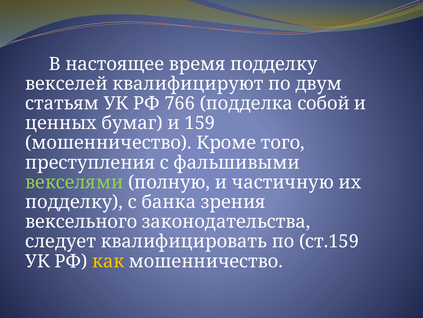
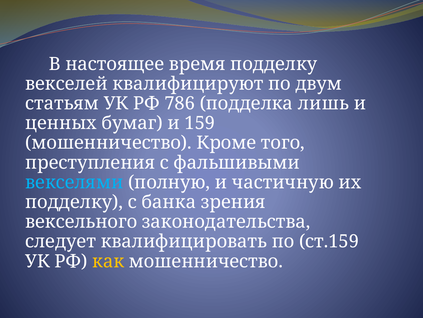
766: 766 -> 786 (180, 103)
собой: собой -> лишь (323, 103)
векселями colour: light green -> light blue (74, 182)
